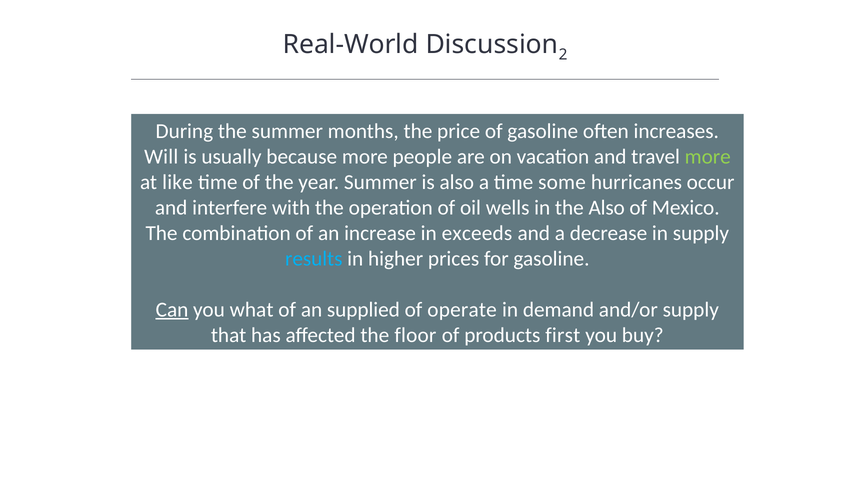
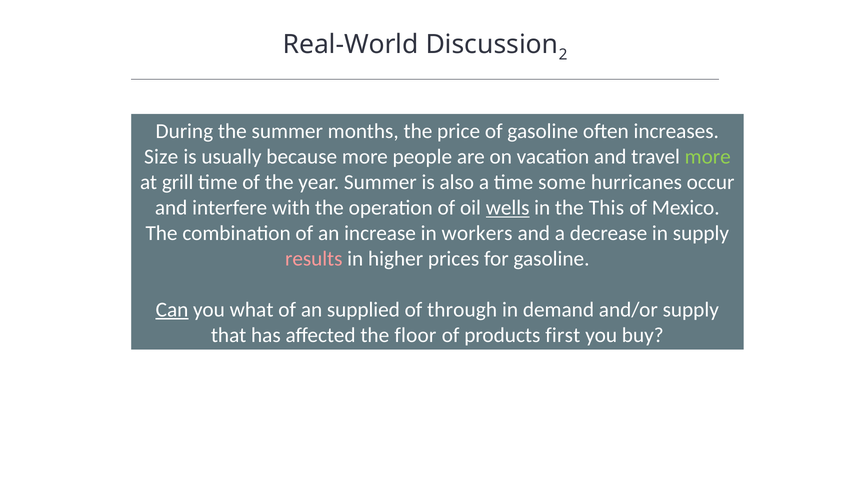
Will: Will -> Size (161, 157)
like: like -> grill (178, 182)
wells underline: none -> present (508, 208)
the Also: Also -> This (606, 208)
exceeds: exceeds -> workers (477, 233)
results colour: light blue -> pink (314, 259)
operate: operate -> through (462, 310)
